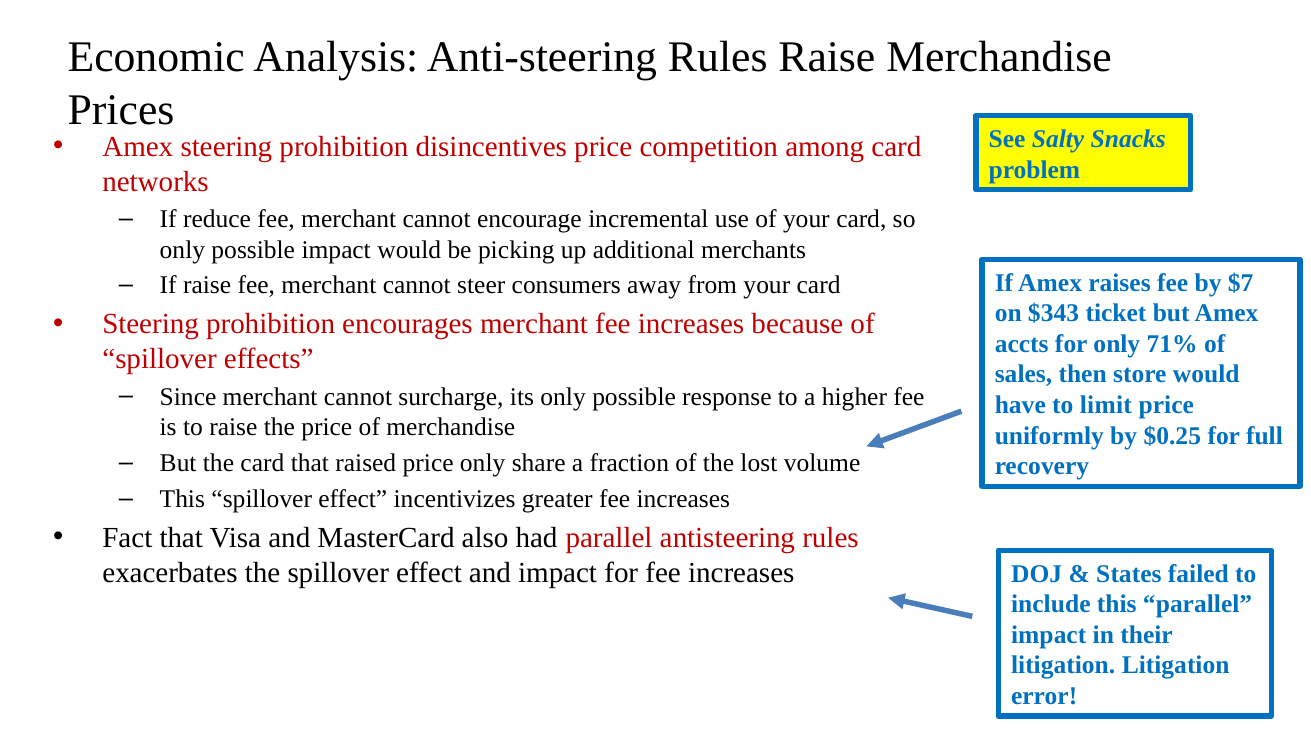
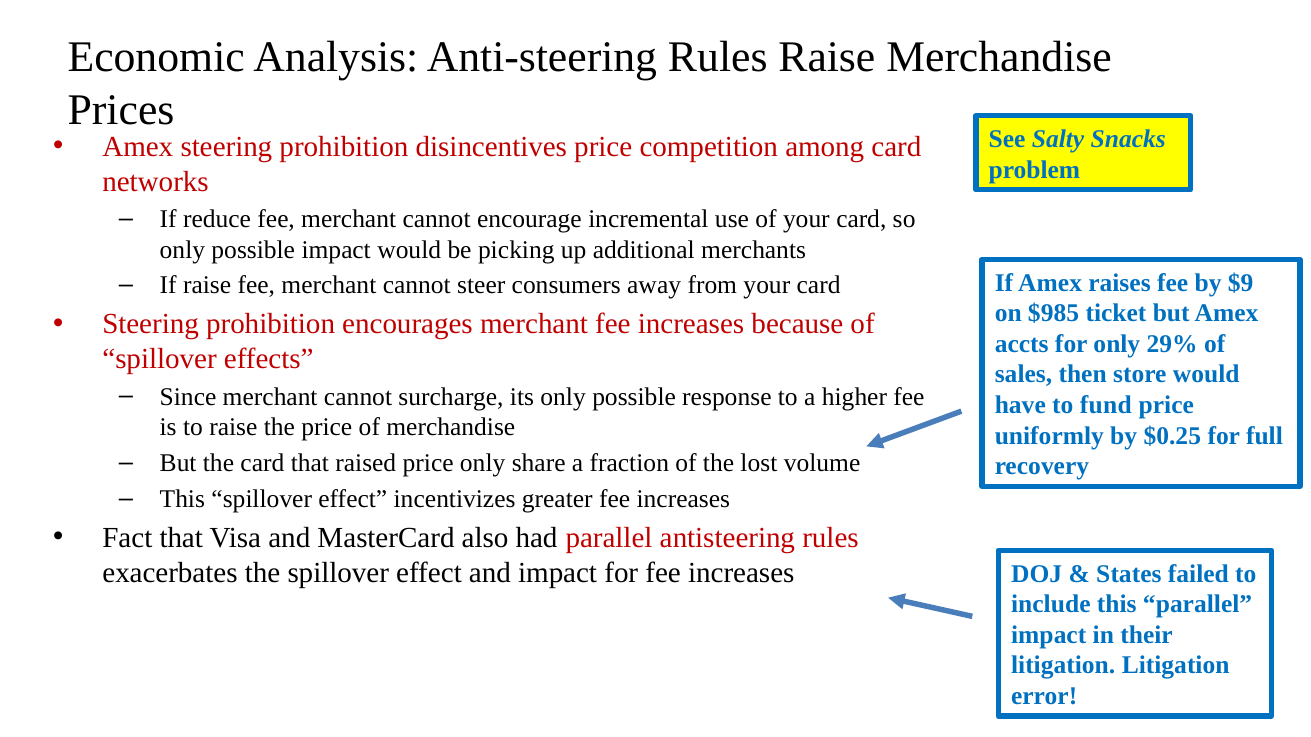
$7: $7 -> $9 (1241, 283)
$343: $343 -> $985 (1054, 314)
71%: 71% -> 29% (1172, 344)
limit: limit -> fund (1106, 405)
